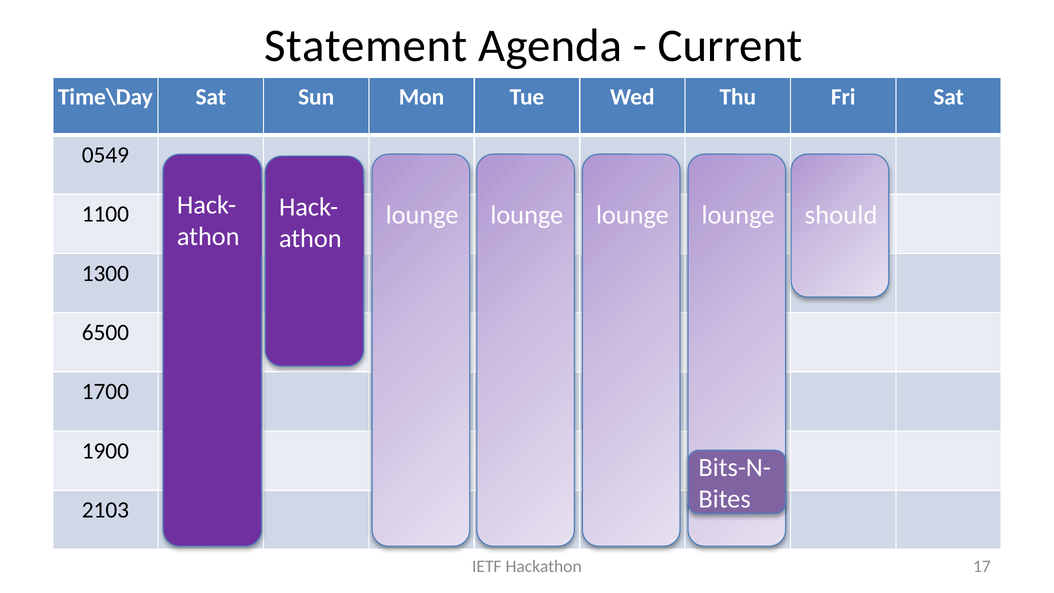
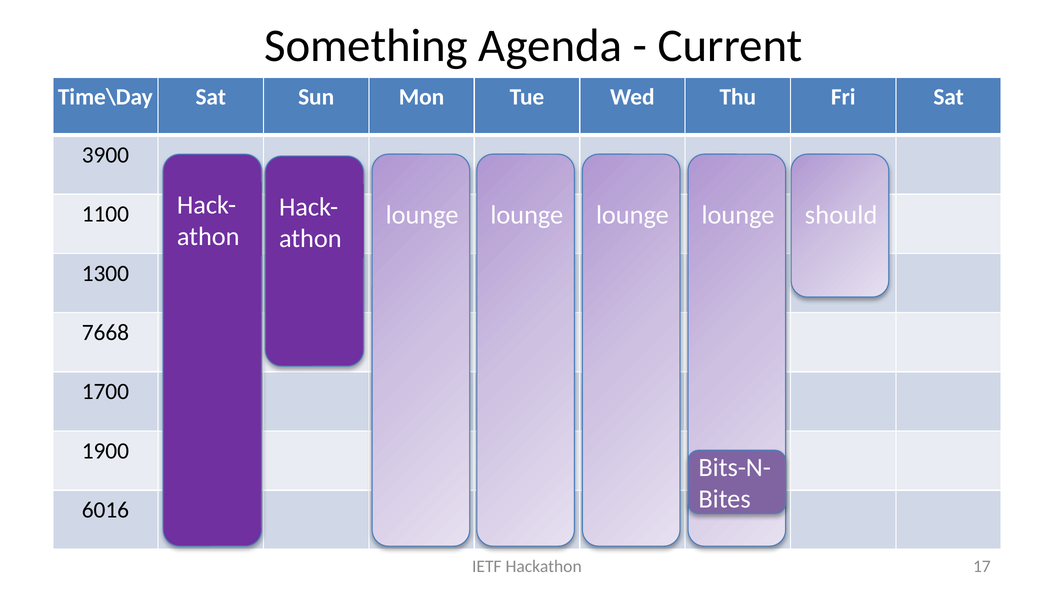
Statement: Statement -> Something (366, 46)
0549: 0549 -> 3900 (105, 155)
6500: 6500 -> 7668 (105, 332)
2103: 2103 -> 6016 (105, 510)
